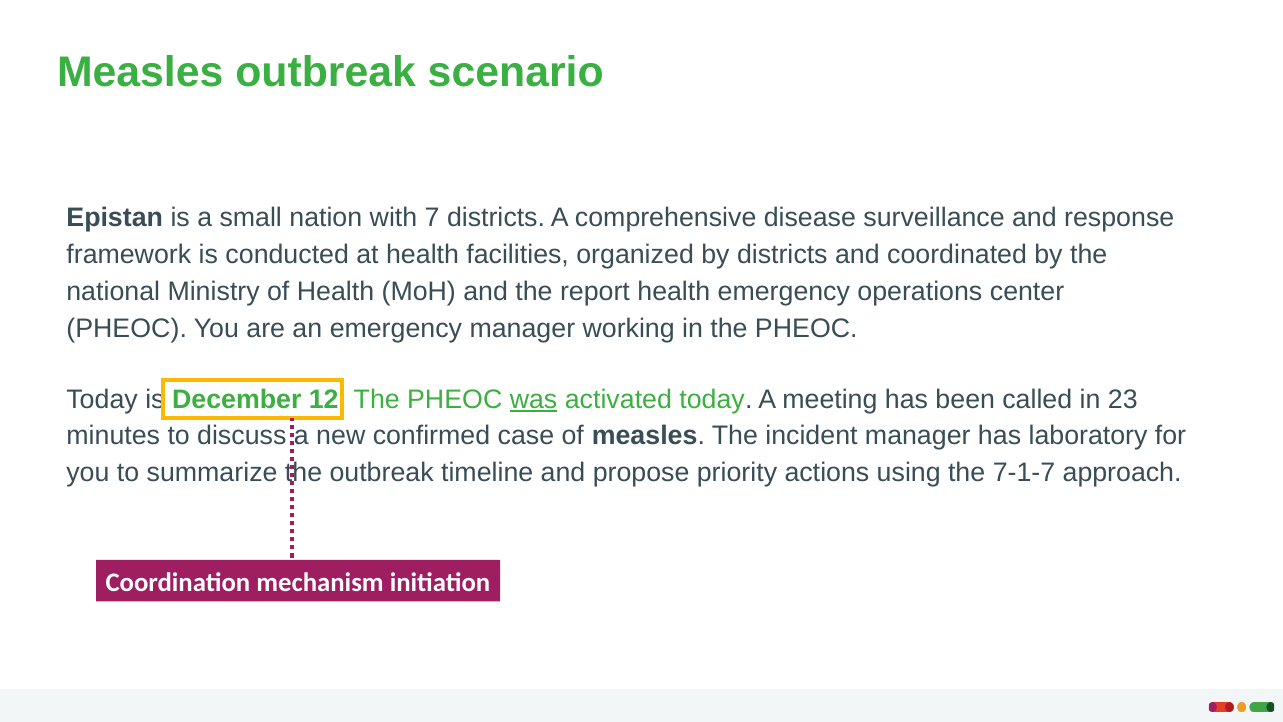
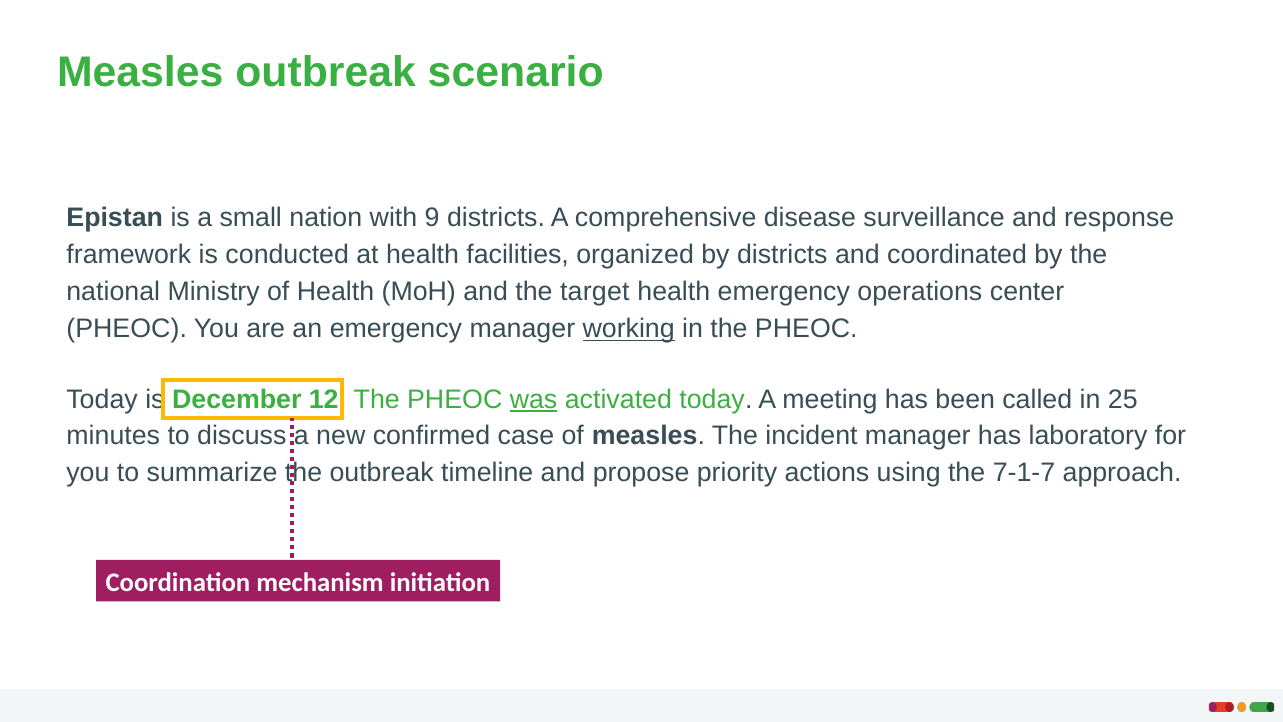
7: 7 -> 9 (432, 218)
report: report -> target (595, 292)
working underline: none -> present (629, 329)
23: 23 -> 25 (1123, 399)
